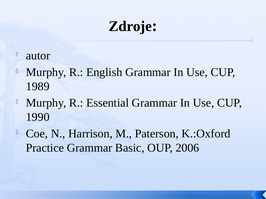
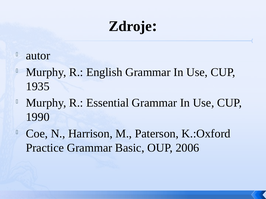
1989: 1989 -> 1935 (38, 87)
